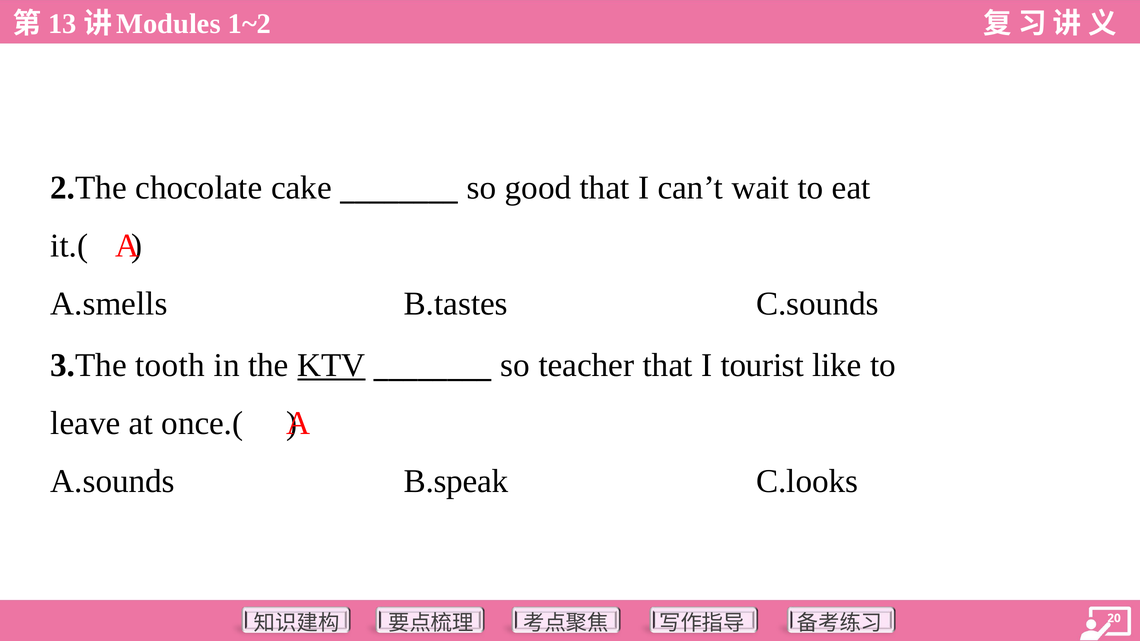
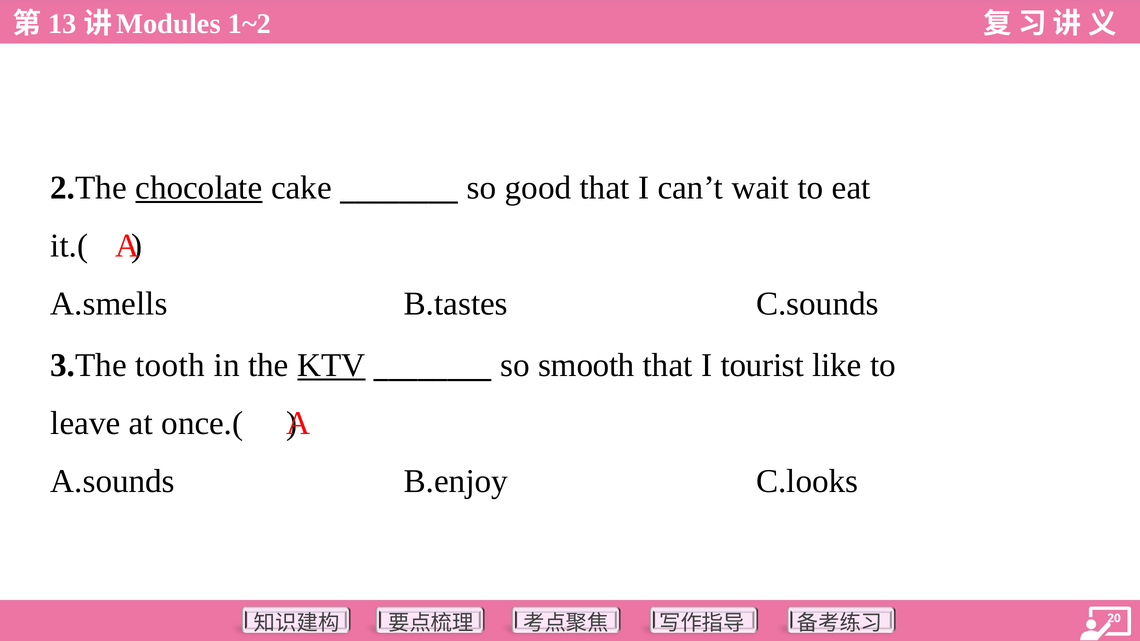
chocolate underline: none -> present (199, 188)
teacher: teacher -> smooth (587, 365)
B.speak: B.speak -> B.enjoy (456, 481)
